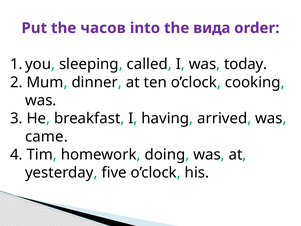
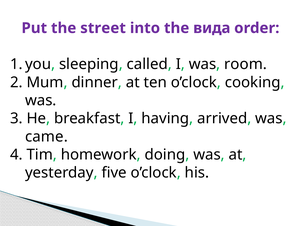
часов: часов -> street (103, 28)
today: today -> room (246, 64)
